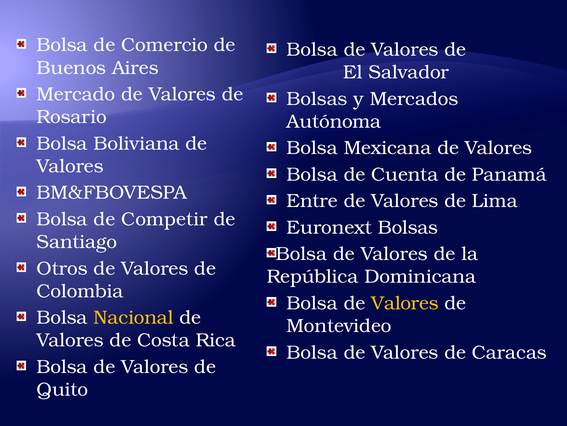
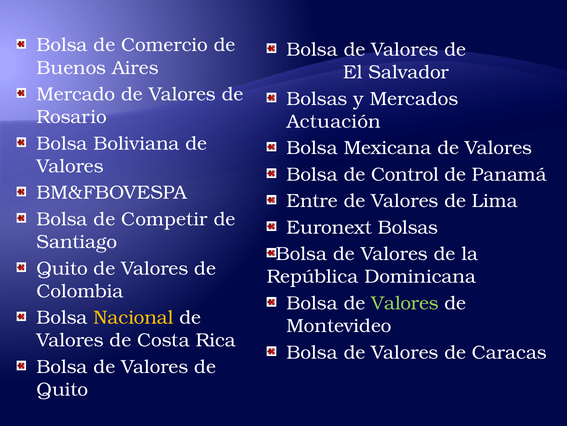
Autónoma: Autónoma -> Actuación (334, 121)
Cuenta: Cuenta -> Control (405, 174)
Otros: Otros -> Quito (62, 268)
Valores colour: yellow -> light green (405, 303)
